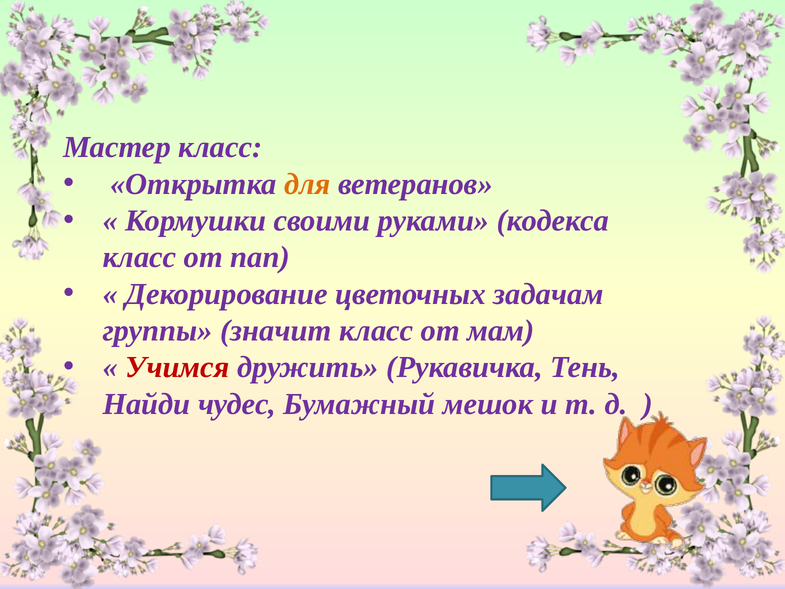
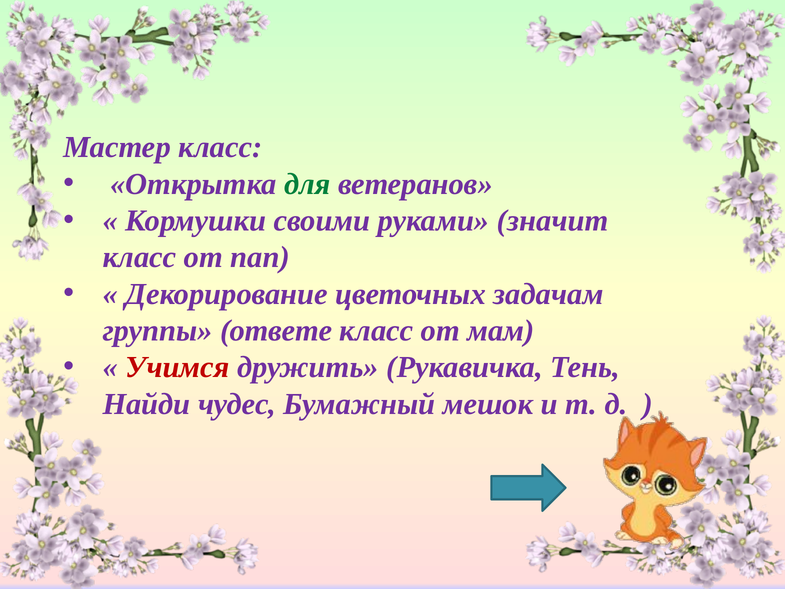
для colour: orange -> green (307, 184)
кодекса: кодекса -> значит (553, 221)
значит: значит -> ответе (276, 331)
